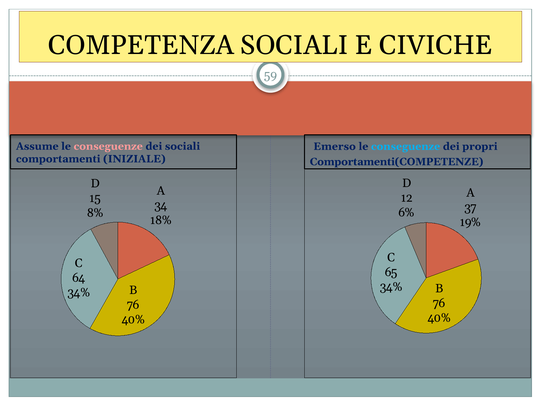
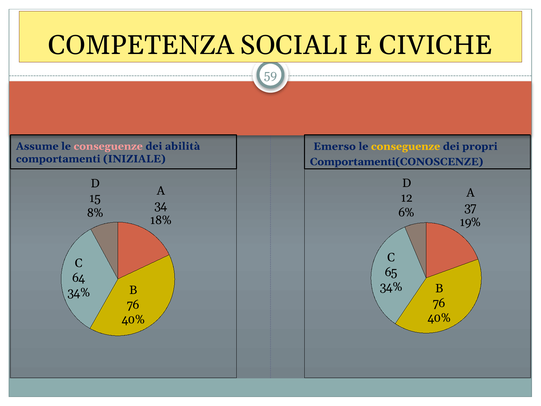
dei sociali: sociali -> abilità (182, 146)
conseguenze colour: light blue -> yellow (406, 146)
Comportamenti(COMPETENZE: Comportamenti(COMPETENZE -> Comportamenti(CONOSCENZE (397, 162)
